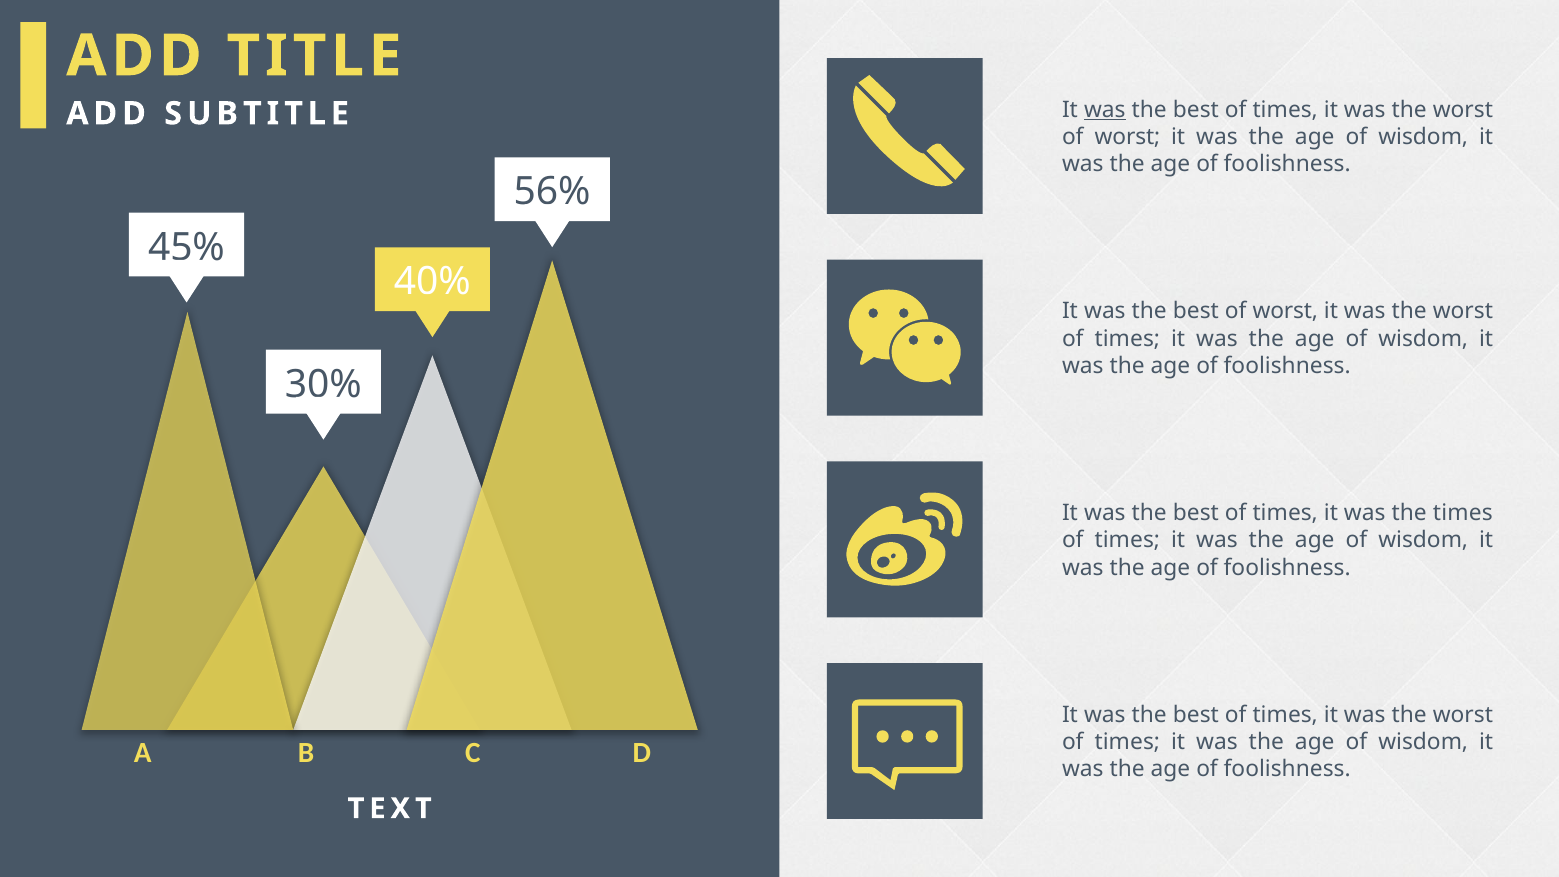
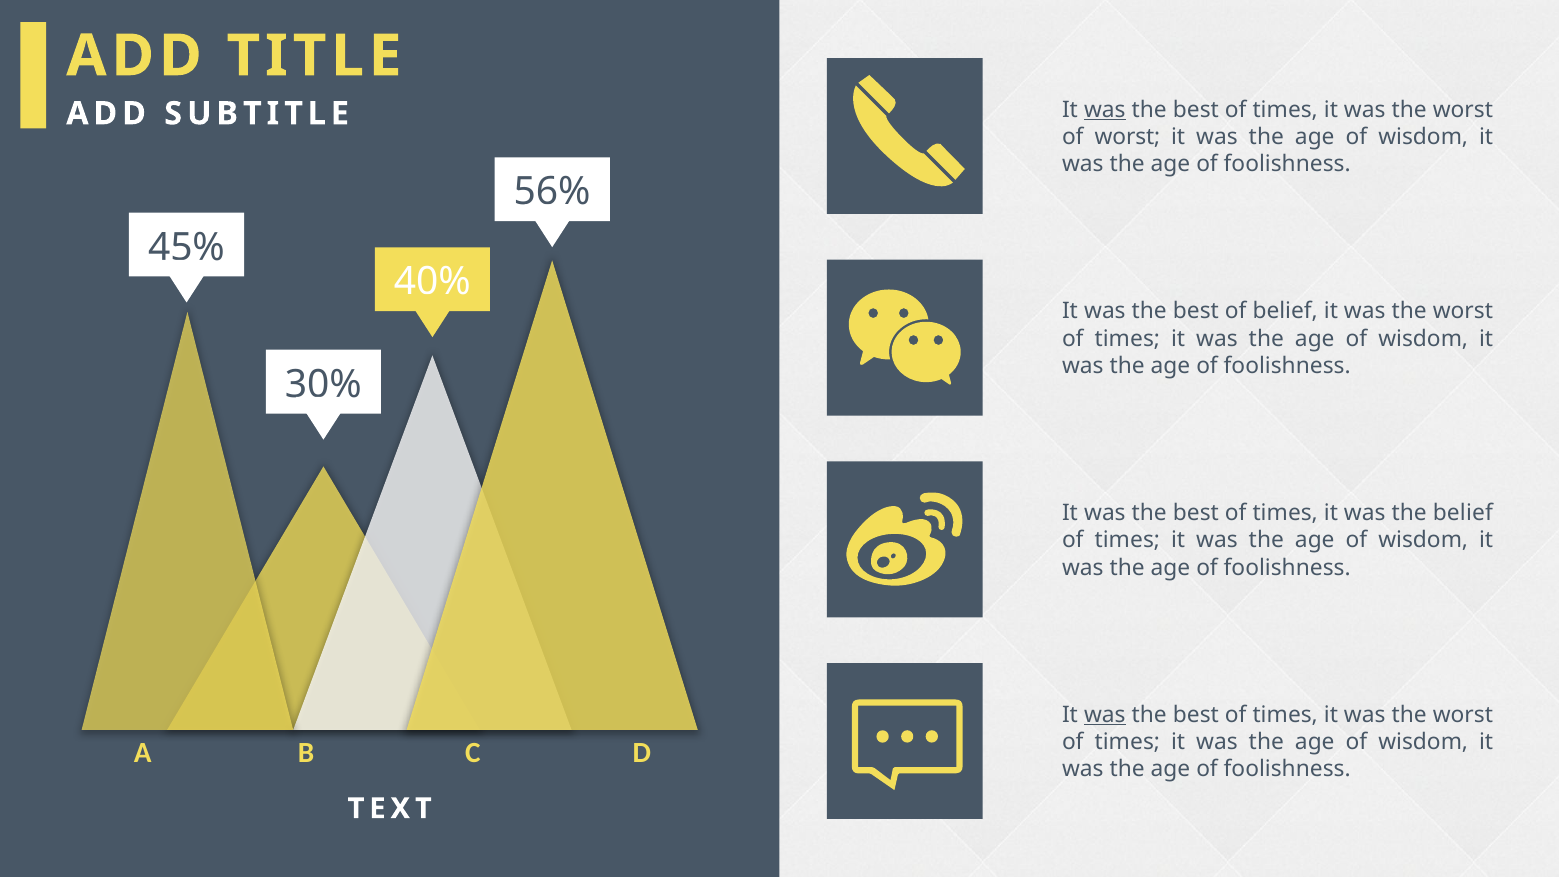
best of worst: worst -> belief (1285, 311)
the times: times -> belief (1463, 513)
was underline: none -> present (1105, 715)
